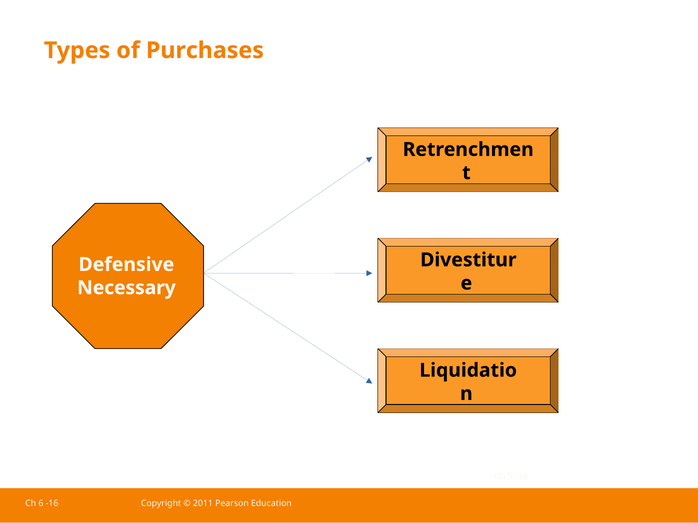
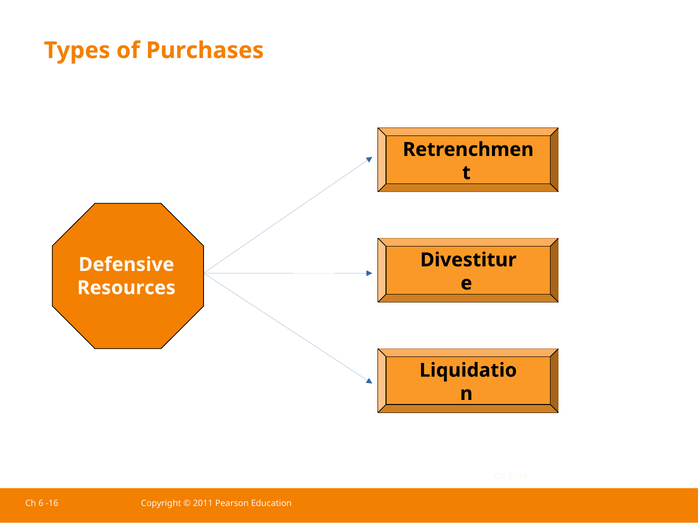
Necessary: Necessary -> Resources (126, 288)
